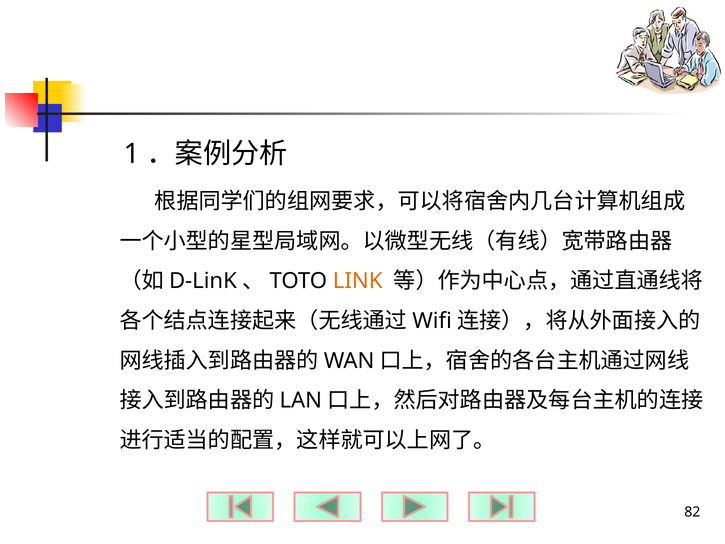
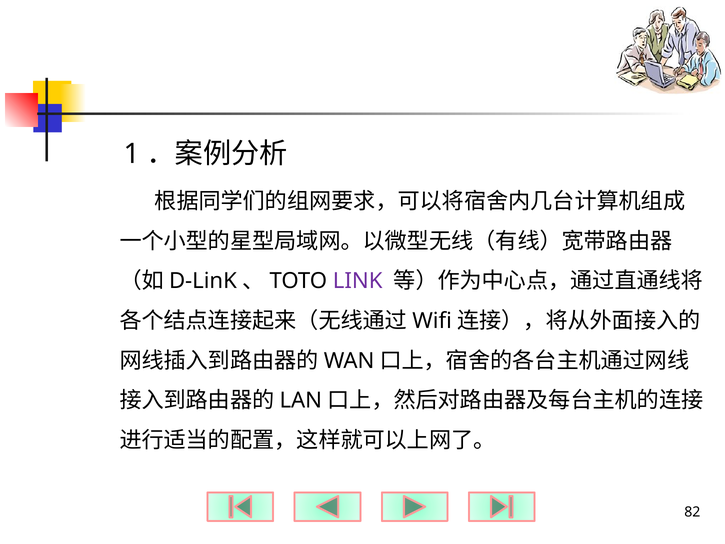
LINK colour: orange -> purple (358, 281)
